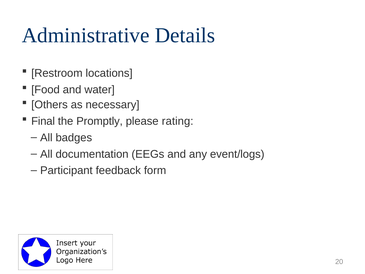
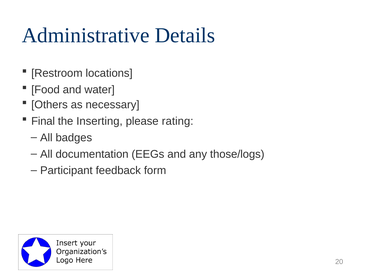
Promptly: Promptly -> Inserting (99, 121)
event/logs: event/logs -> those/logs (237, 154)
